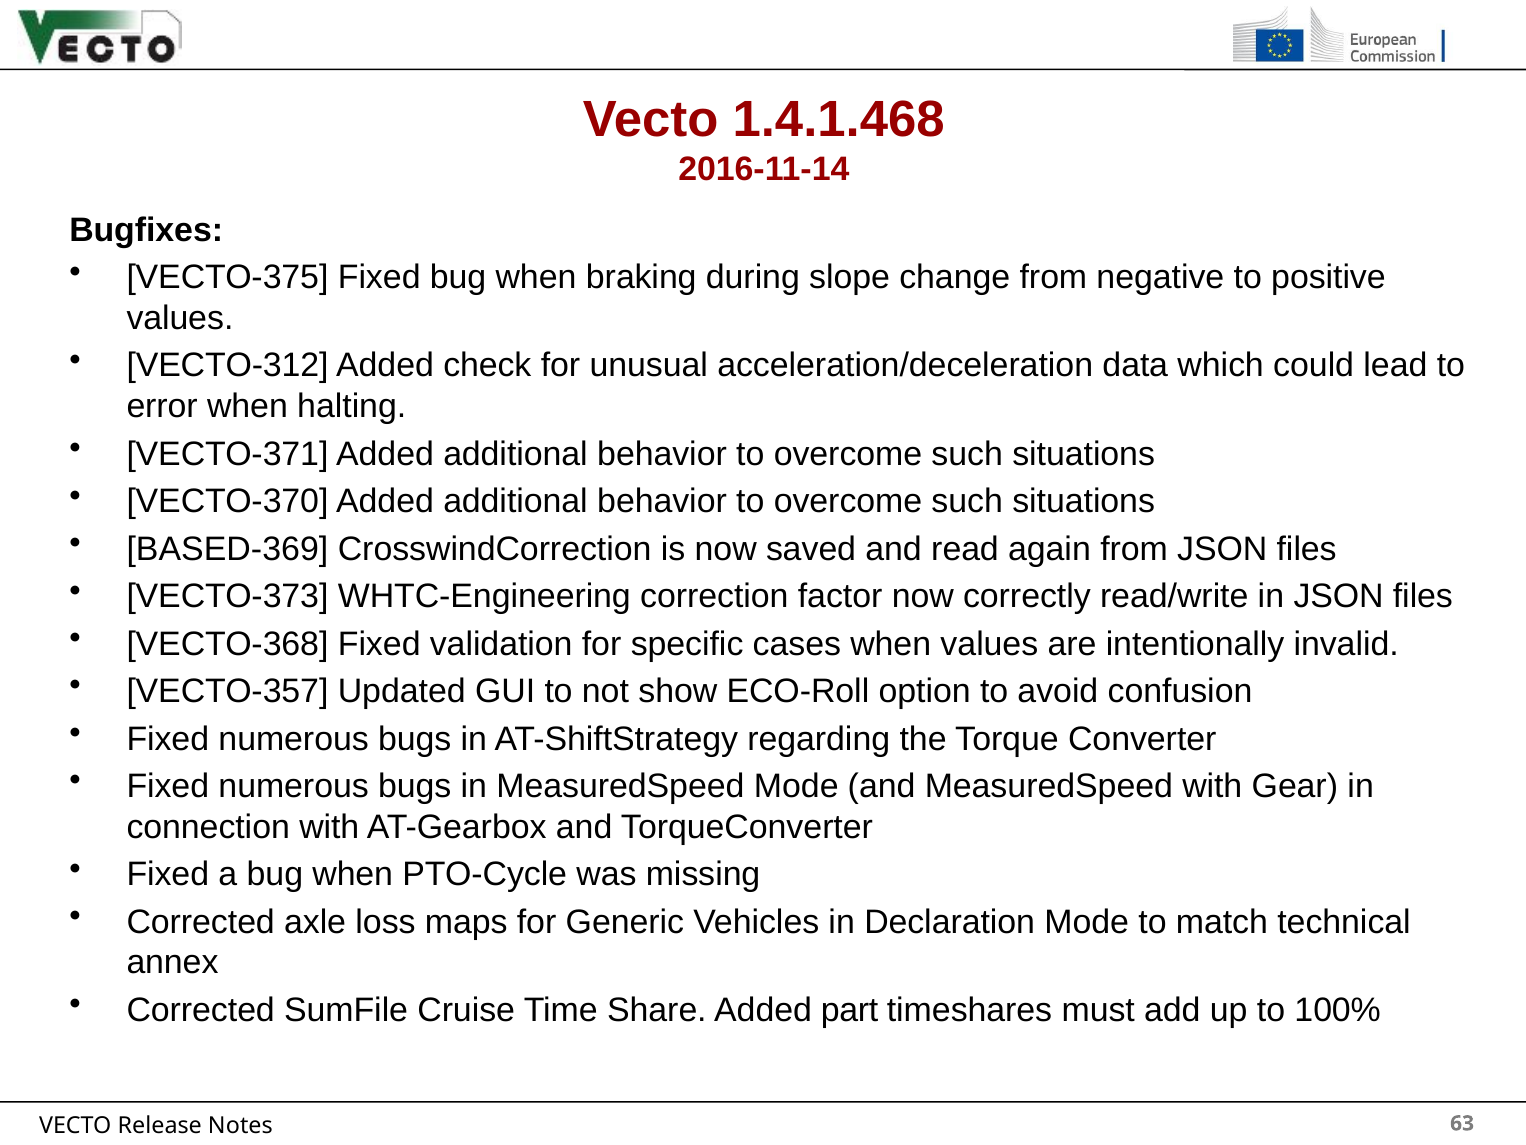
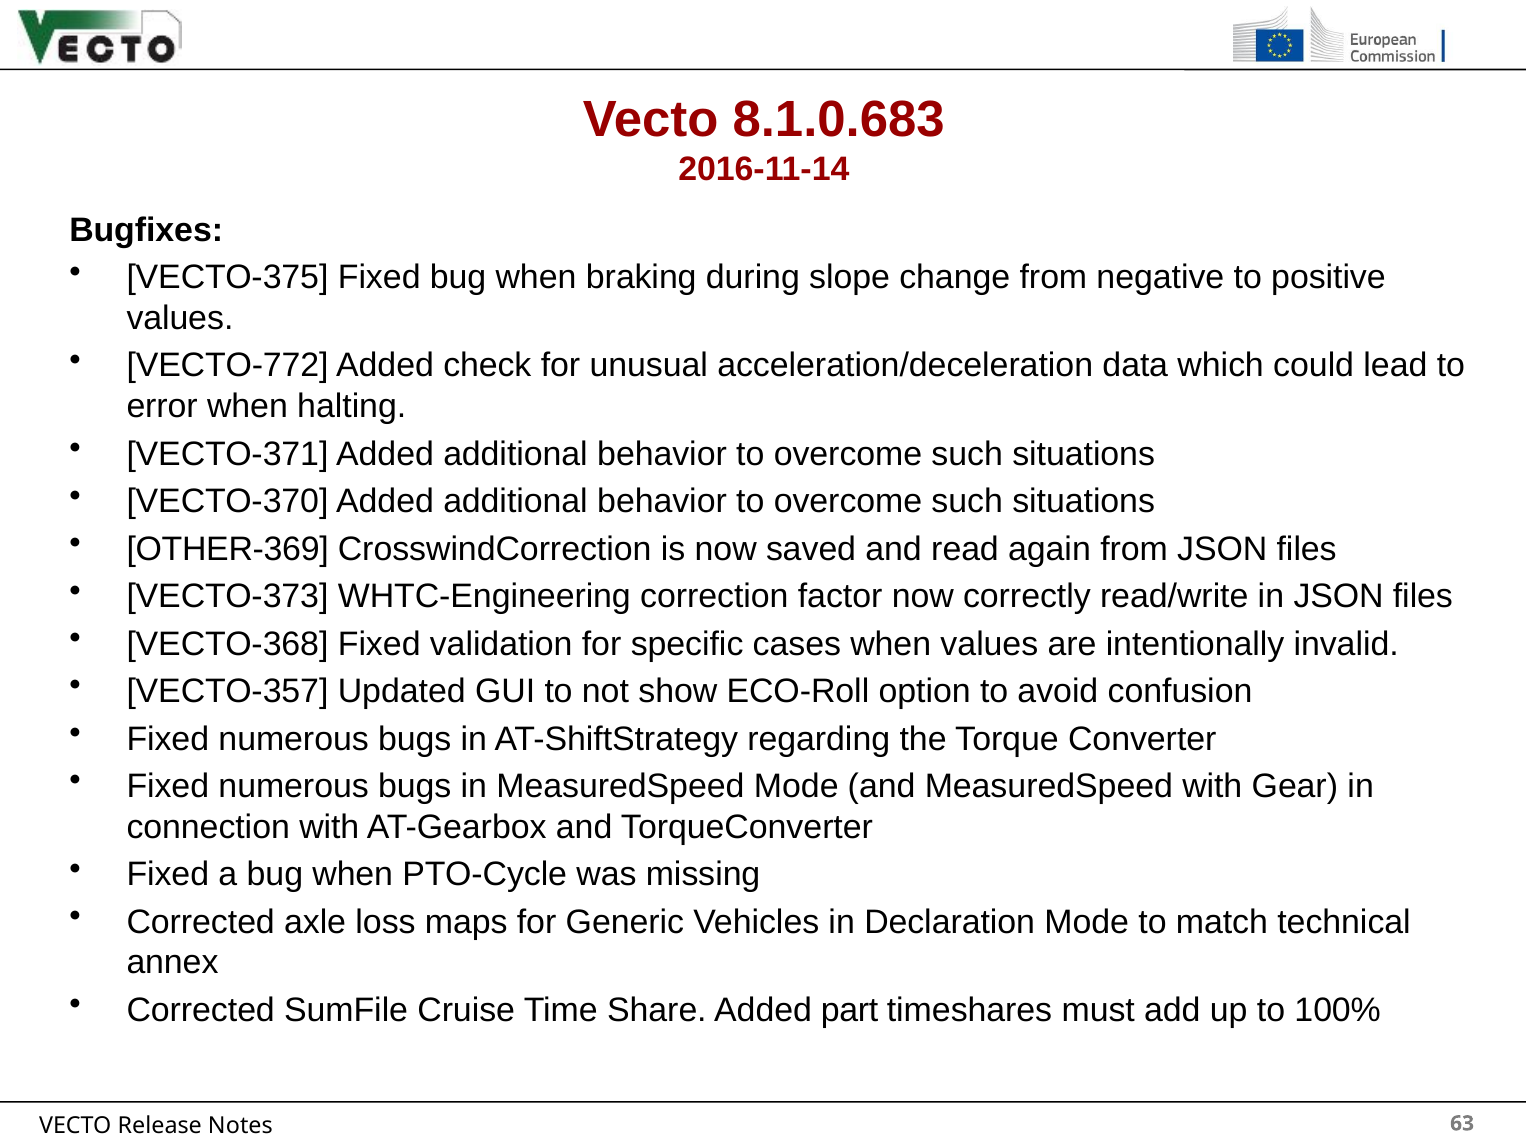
1.4.1.468: 1.4.1.468 -> 8.1.0.683 (839, 120)
VECTO-312: VECTO-312 -> VECTO-772 (228, 366)
BASED-369: BASED-369 -> OTHER-369 (228, 549)
